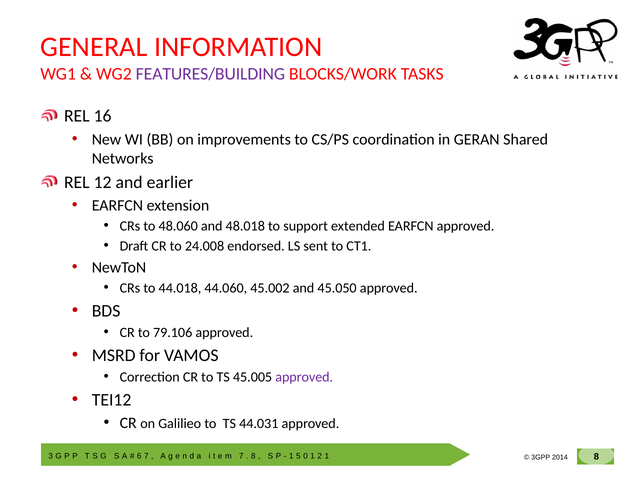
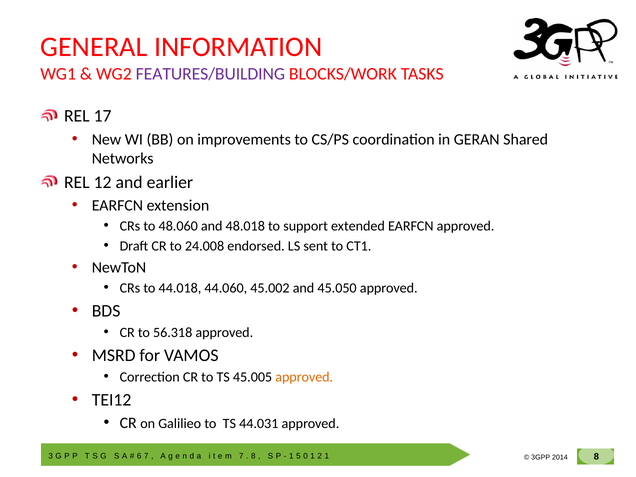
16: 16 -> 17 (103, 116)
79.106: 79.106 -> 56.318 (173, 332)
approved colour: purple -> orange (304, 377)
